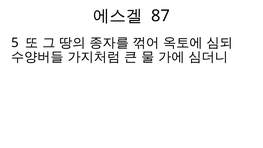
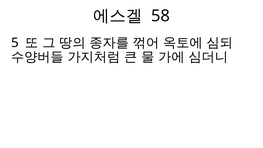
87: 87 -> 58 (161, 16)
